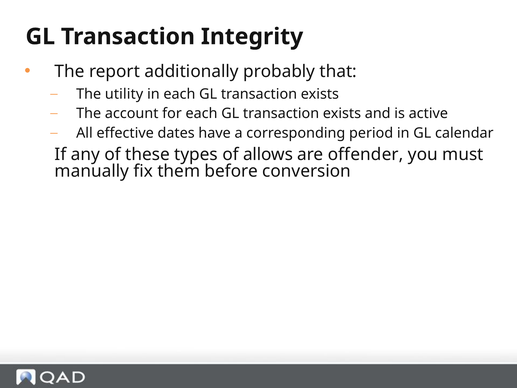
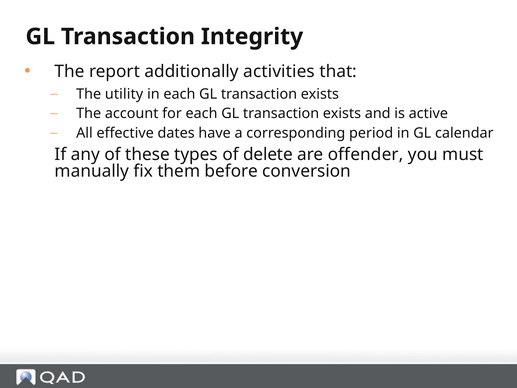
probably: probably -> activities (279, 71)
allows: allows -> delete (268, 154)
